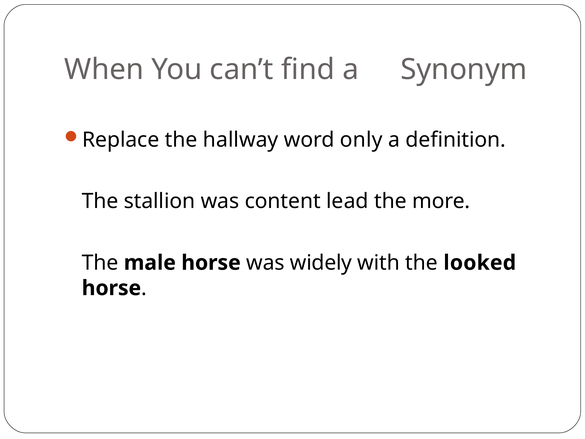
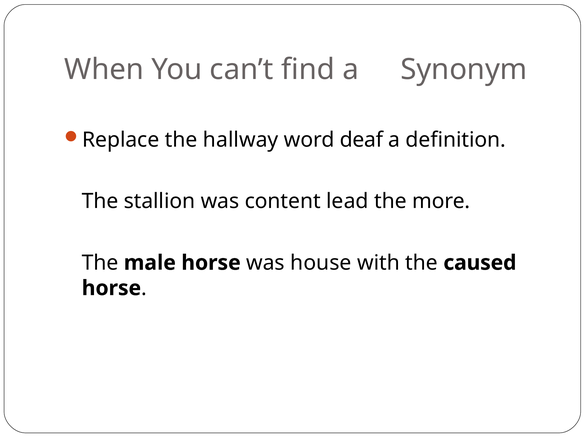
only: only -> deaf (361, 140)
widely: widely -> house (321, 263)
looked: looked -> caused (480, 263)
